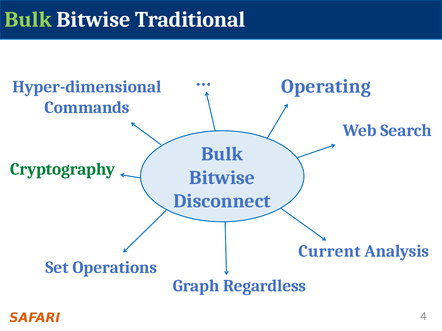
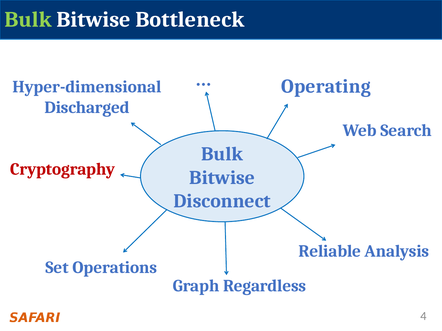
Traditional: Traditional -> Bottleneck (190, 19)
Commands: Commands -> Discharged (87, 108)
Cryptography colour: green -> red (63, 169)
Current: Current -> Reliable (330, 252)
